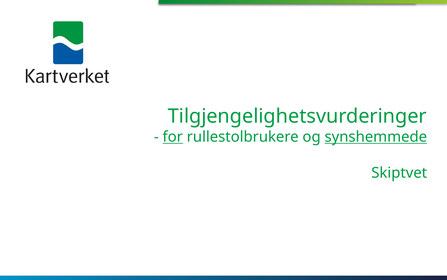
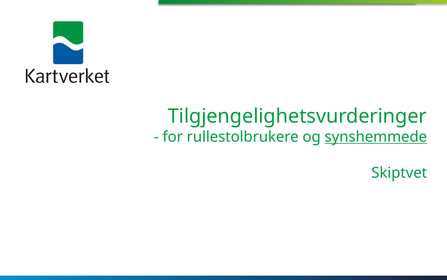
for underline: present -> none (173, 137)
